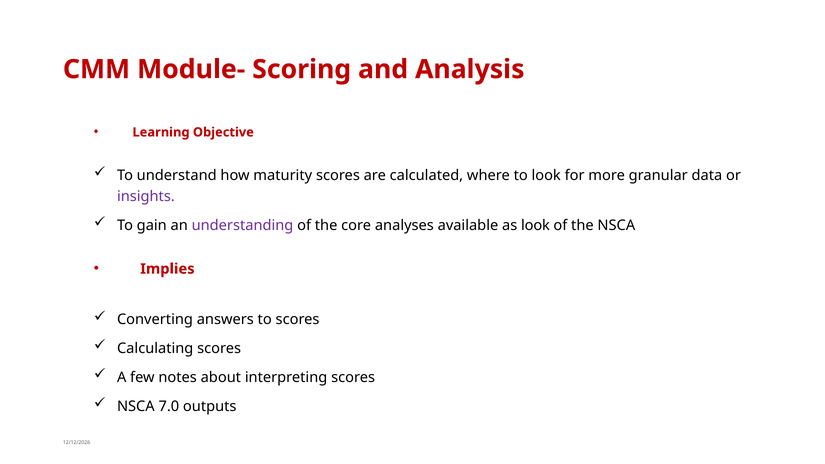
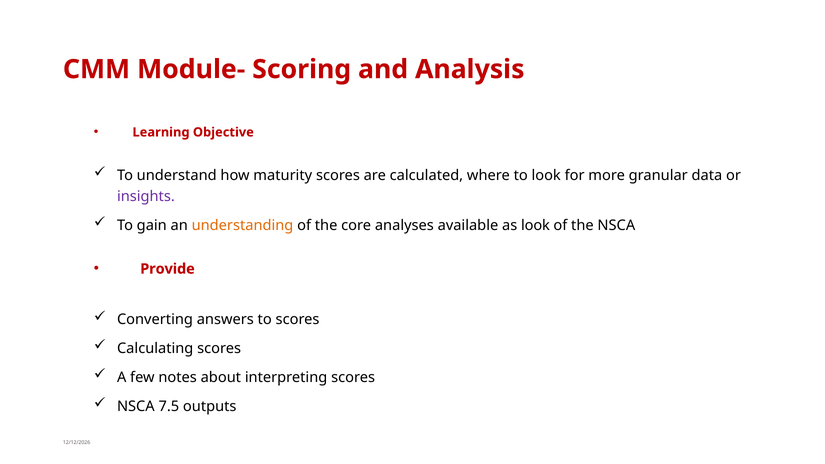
understanding colour: purple -> orange (242, 225)
Implies: Implies -> Provide (168, 269)
7.0: 7.0 -> 7.5 (169, 406)
